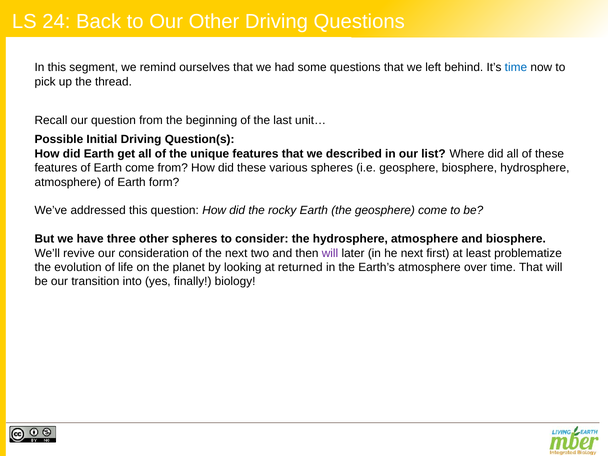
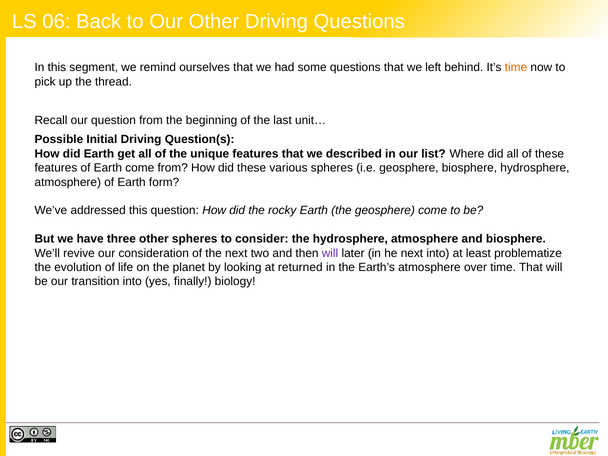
24: 24 -> 06 (56, 22)
time colour: blue -> orange (516, 68)
next first: first -> into (438, 253)
